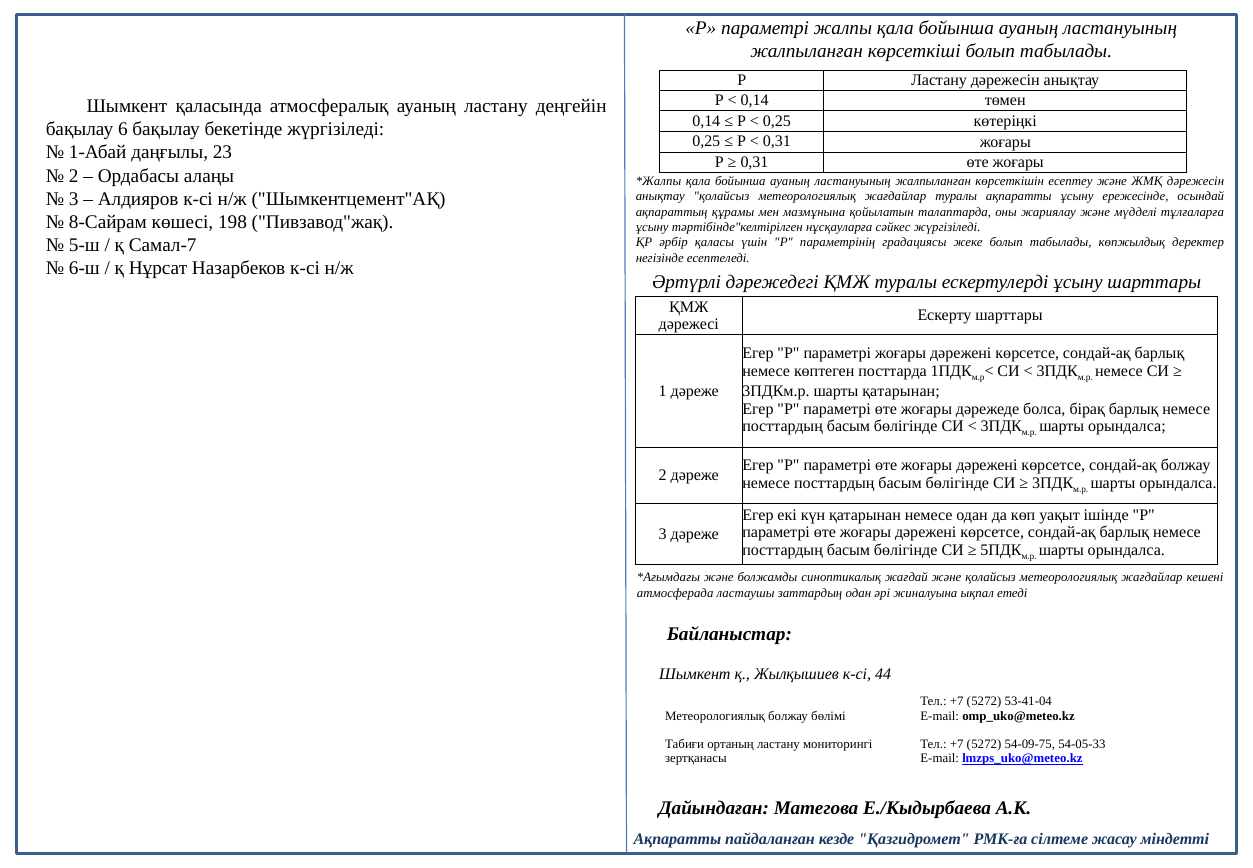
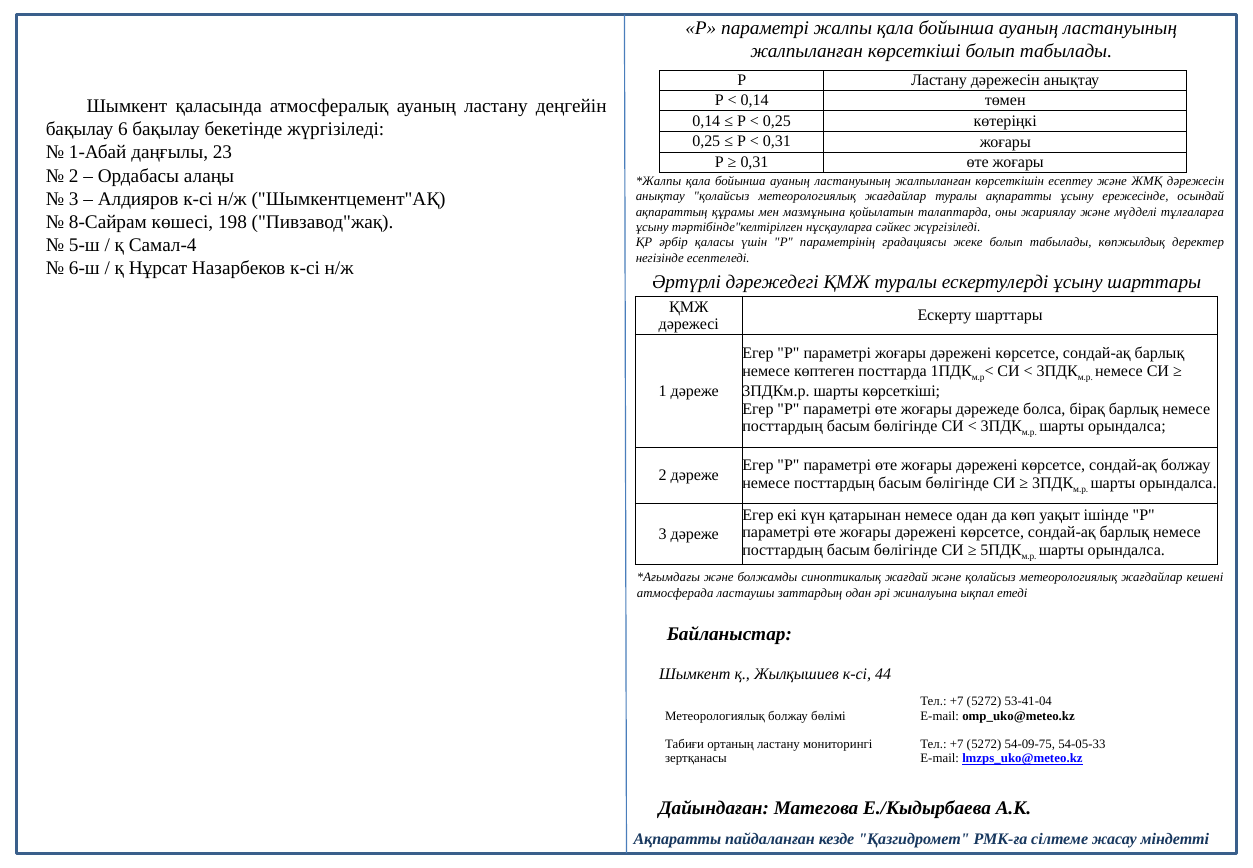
Самал-7: Самал-7 -> Самал-4 (163, 245)
шарты қатарынан: қатарынан -> көрсеткіші (901, 391)
